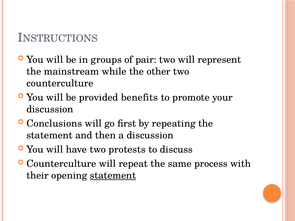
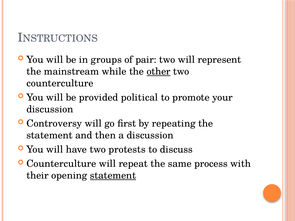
other underline: none -> present (159, 71)
benefits: benefits -> political (140, 98)
Conclusions: Conclusions -> Controversy (54, 124)
